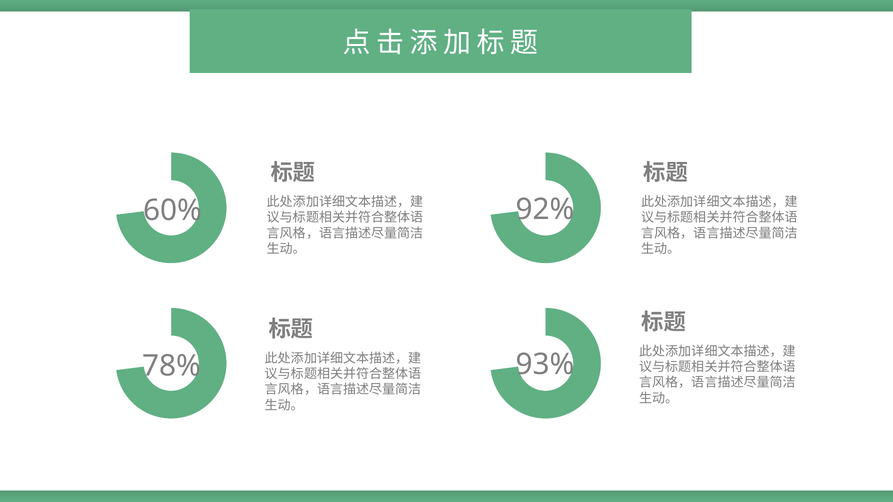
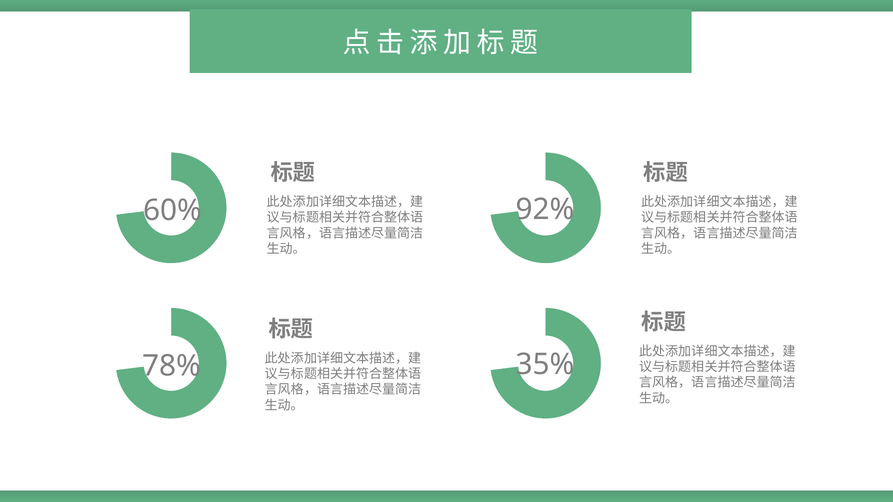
93%: 93% -> 35% (545, 365)
